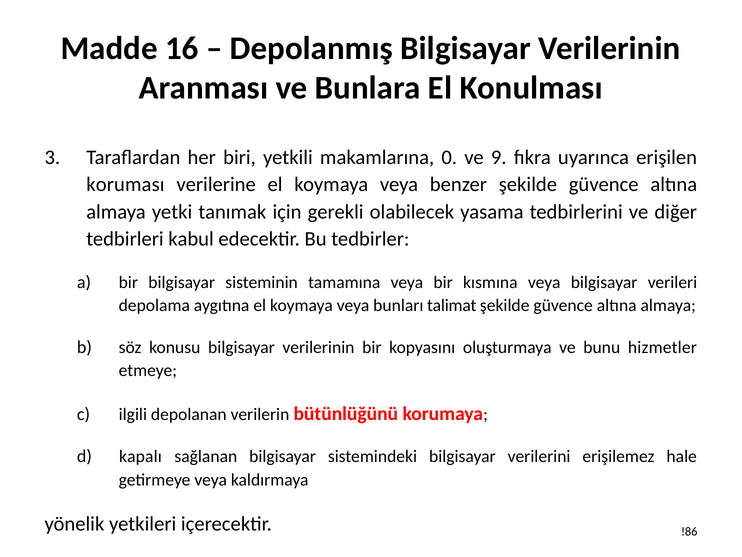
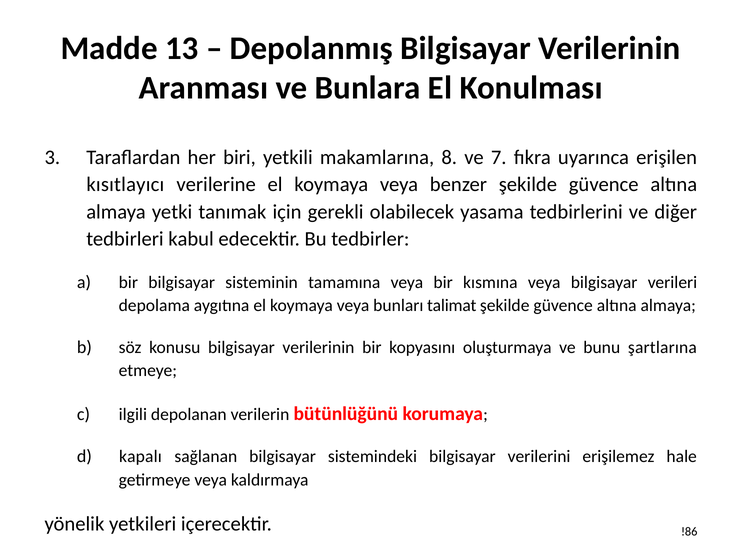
16: 16 -> 13 (182, 48)
0: 0 -> 8 (449, 157)
9: 9 -> 7 (499, 157)
koruması: koruması -> kısıtlayıcı (125, 184)
hizmetler: hizmetler -> şartlarına (662, 347)
